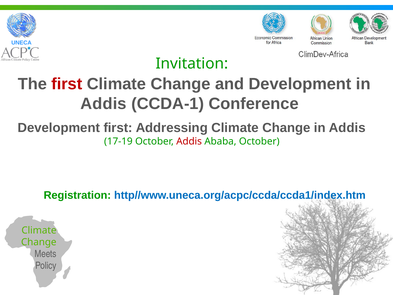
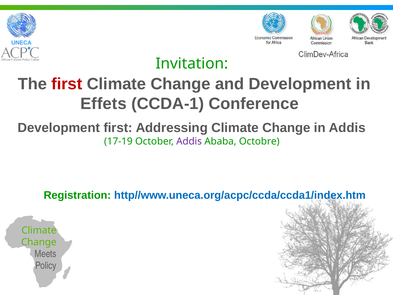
Addis: Addis -> Effets (104, 104)
Addis colour: red -> purple (189, 141)
Ababa October: October -> Octobre (259, 141)
